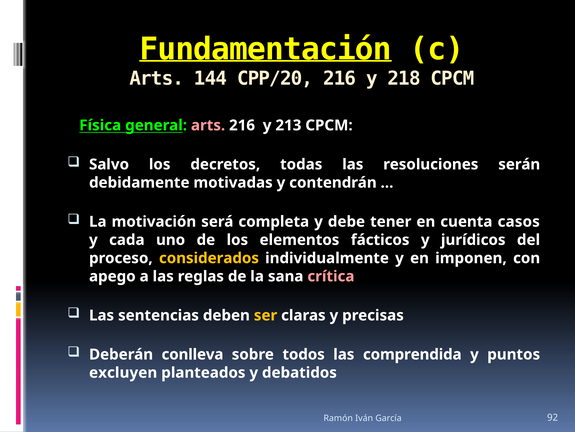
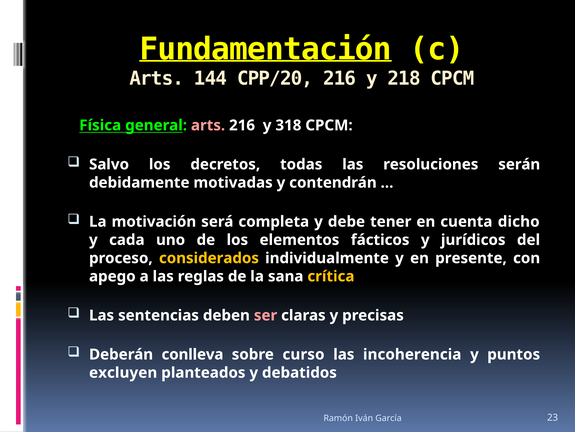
213: 213 -> 318 (288, 125)
casos: casos -> dicho (519, 221)
imponen: imponen -> presente (471, 258)
crítica colour: pink -> yellow (331, 276)
ser colour: yellow -> pink (266, 315)
todos: todos -> curso (303, 354)
comprendida: comprendida -> incoherencia (412, 354)
92: 92 -> 23 (553, 417)
